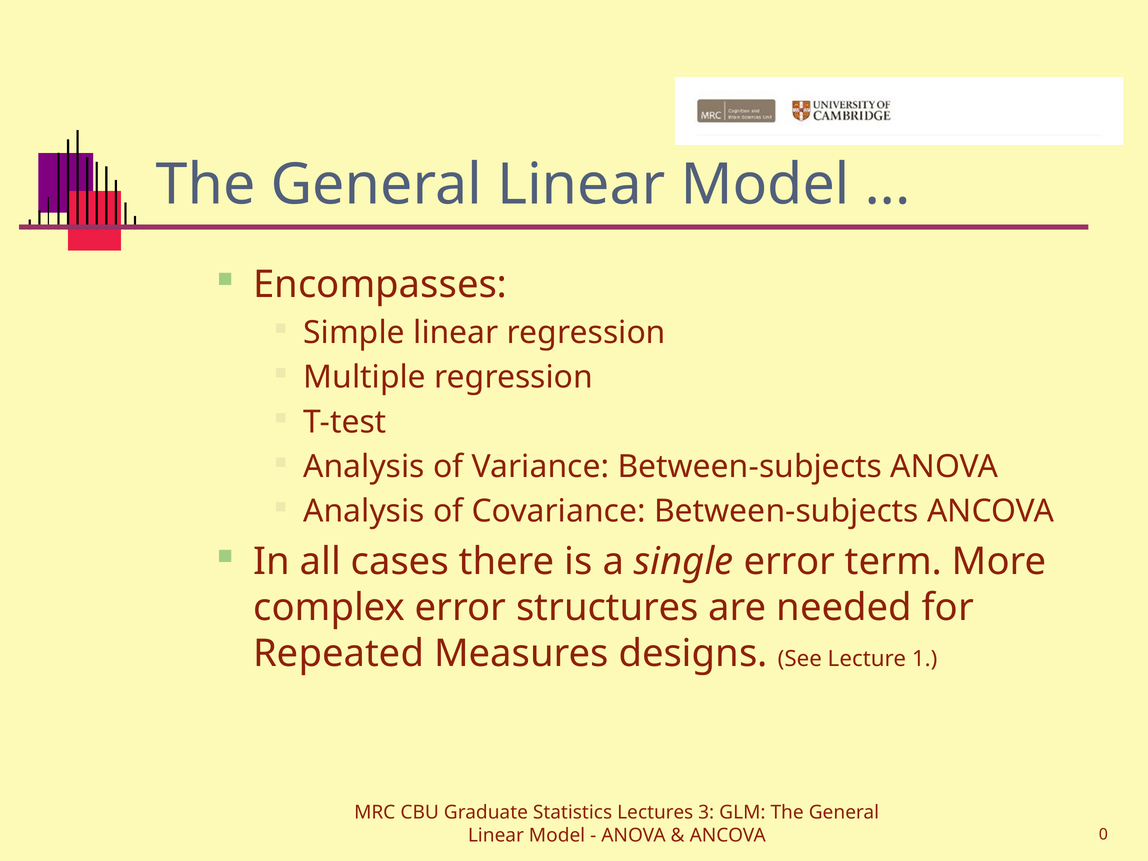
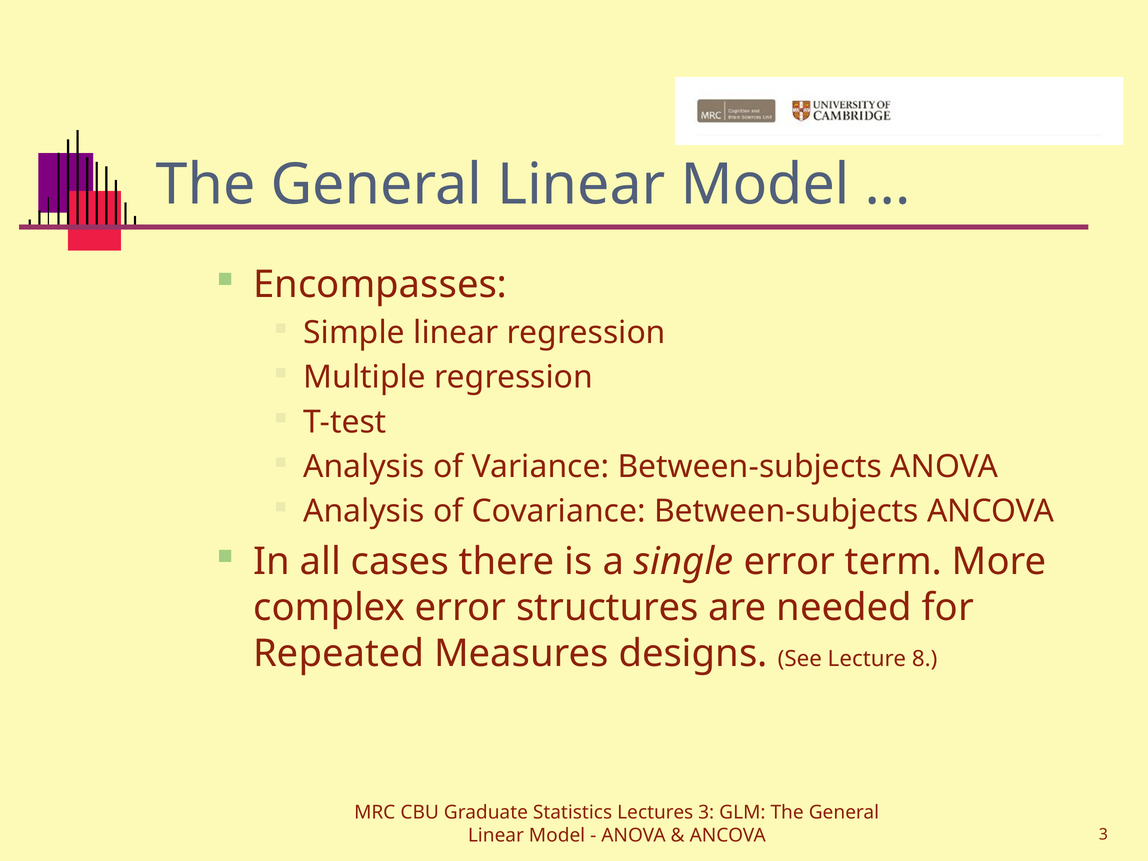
1: 1 -> 8 (925, 659)
ANCOVA 0: 0 -> 3 (1103, 835)
